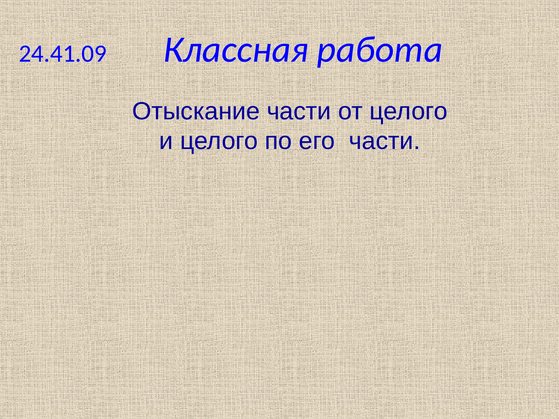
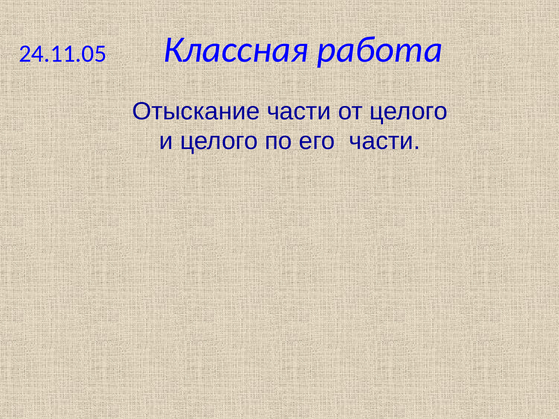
24.41.09: 24.41.09 -> 24.11.05 (63, 54)
